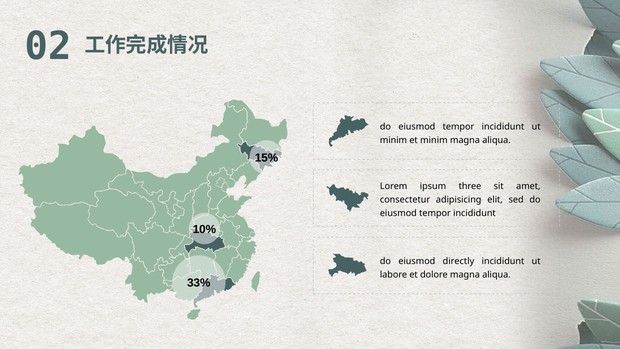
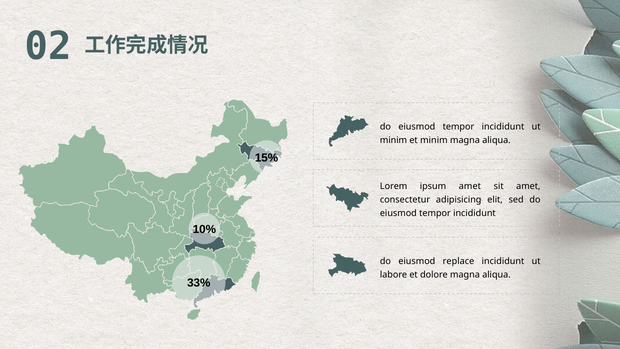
ipsum three: three -> amet (470, 186)
directly: directly -> replace (458, 261)
